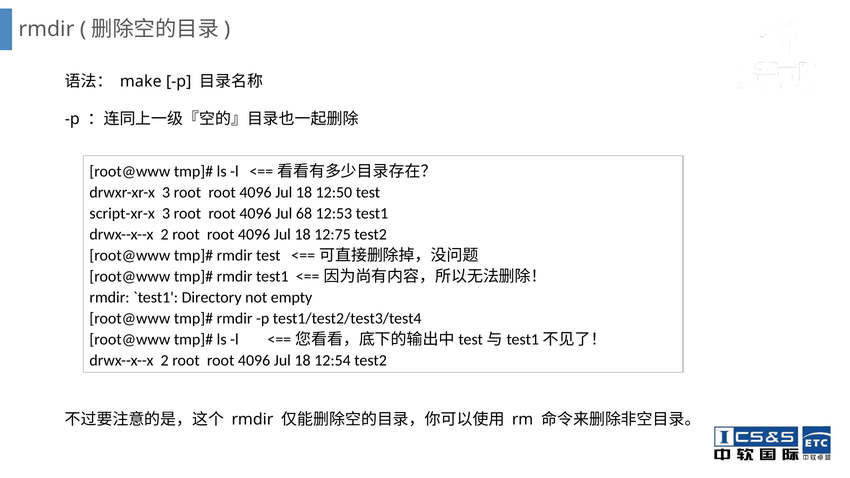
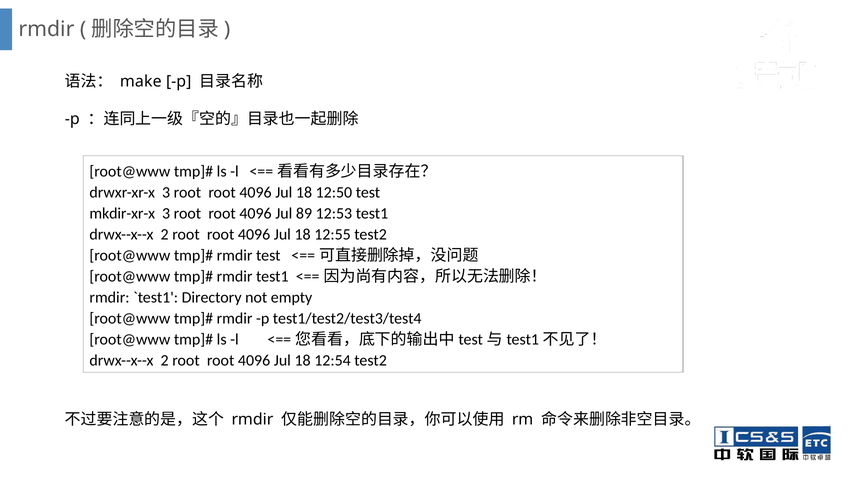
script-xr-x: script-xr-x -> mkdir-xr-x (122, 214)
68: 68 -> 89 (304, 214)
12:75: 12:75 -> 12:55 (333, 235)
